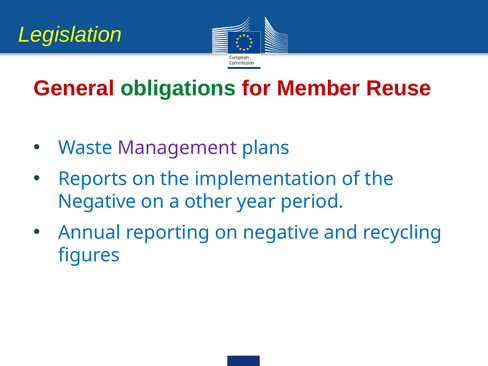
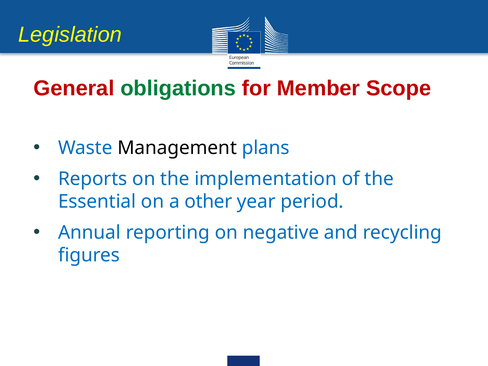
Reuse: Reuse -> Scope (399, 88)
Management colour: purple -> black (177, 148)
Negative: Negative -> Essential (97, 202)
